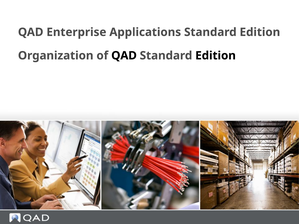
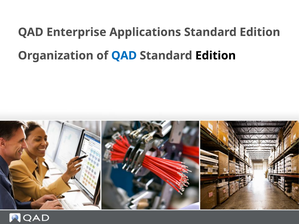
QAD colour: black -> blue (124, 56)
